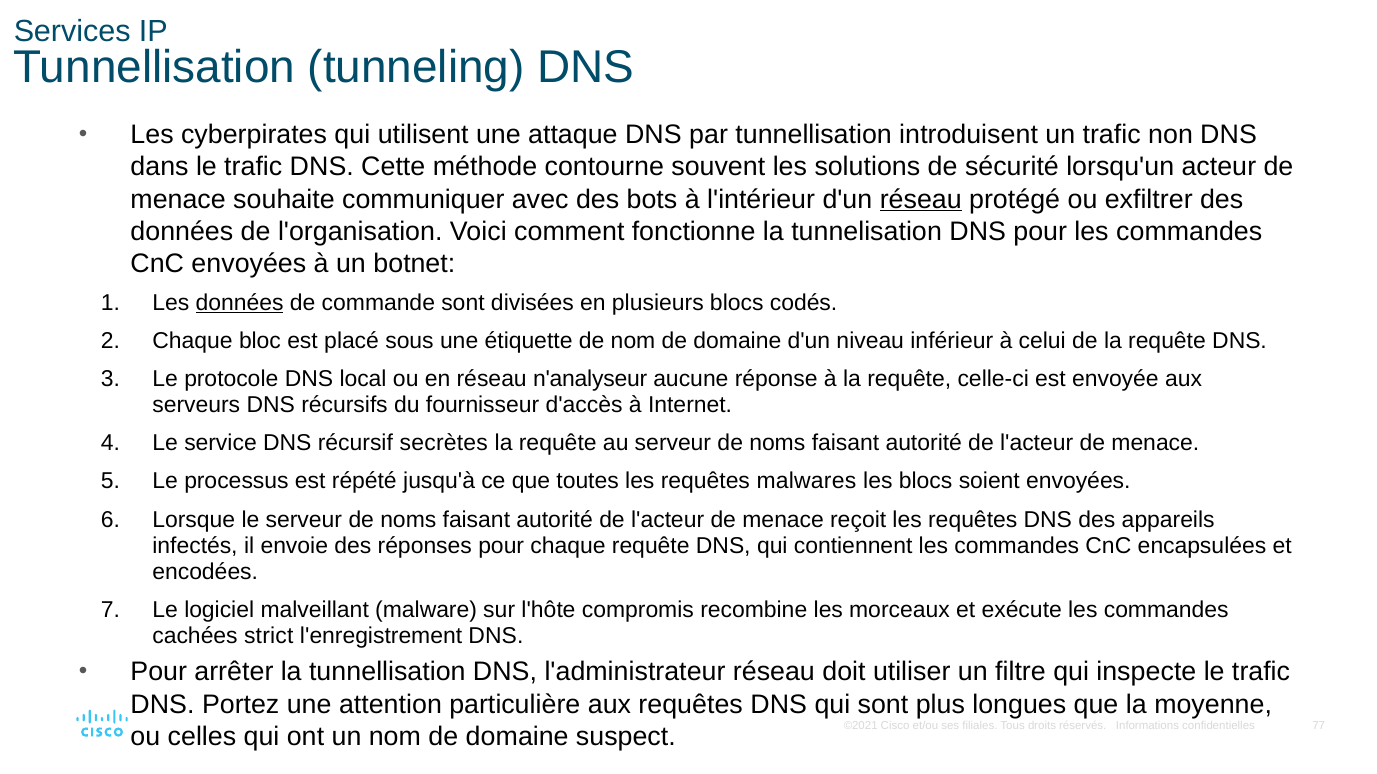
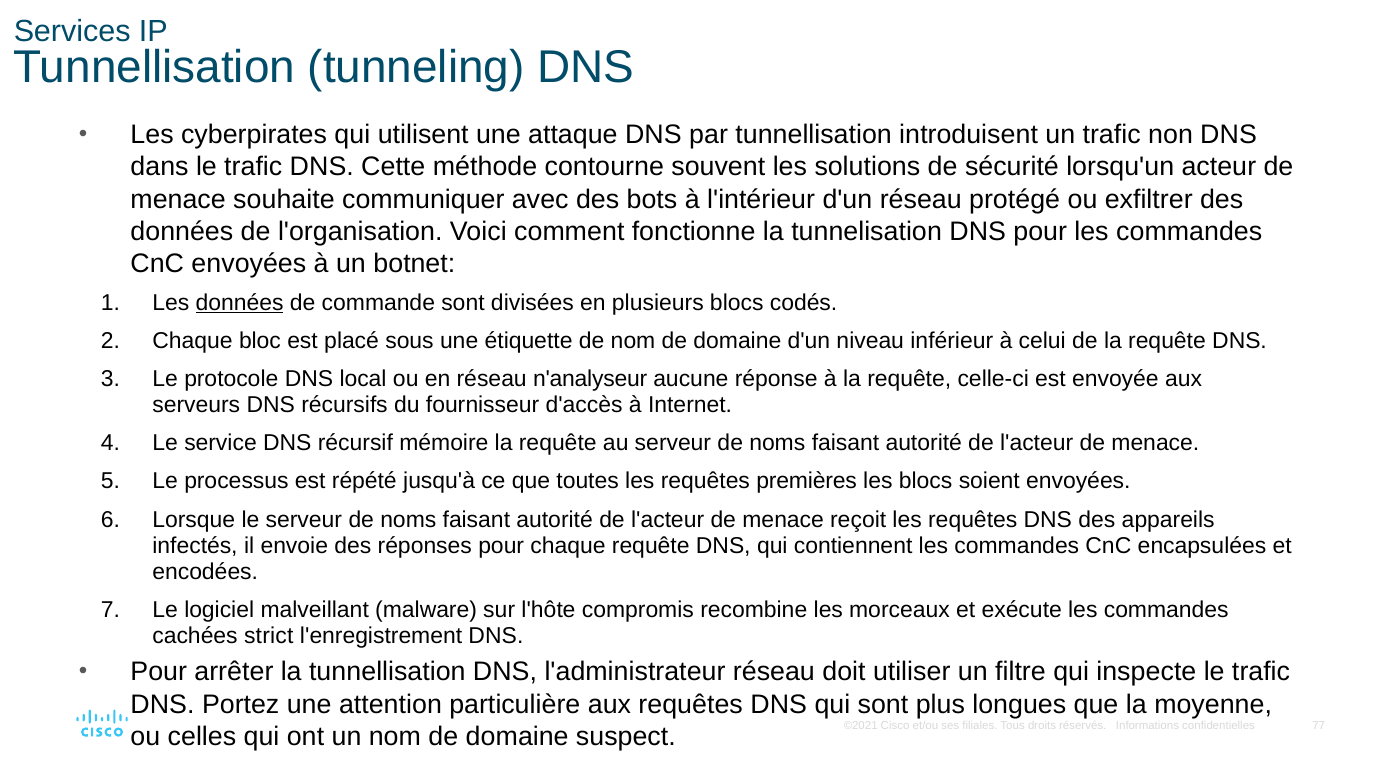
réseau underline: present -> none (921, 199)
secrètes: secrètes -> mémoire (444, 444)
malwares: malwares -> premières (807, 482)
